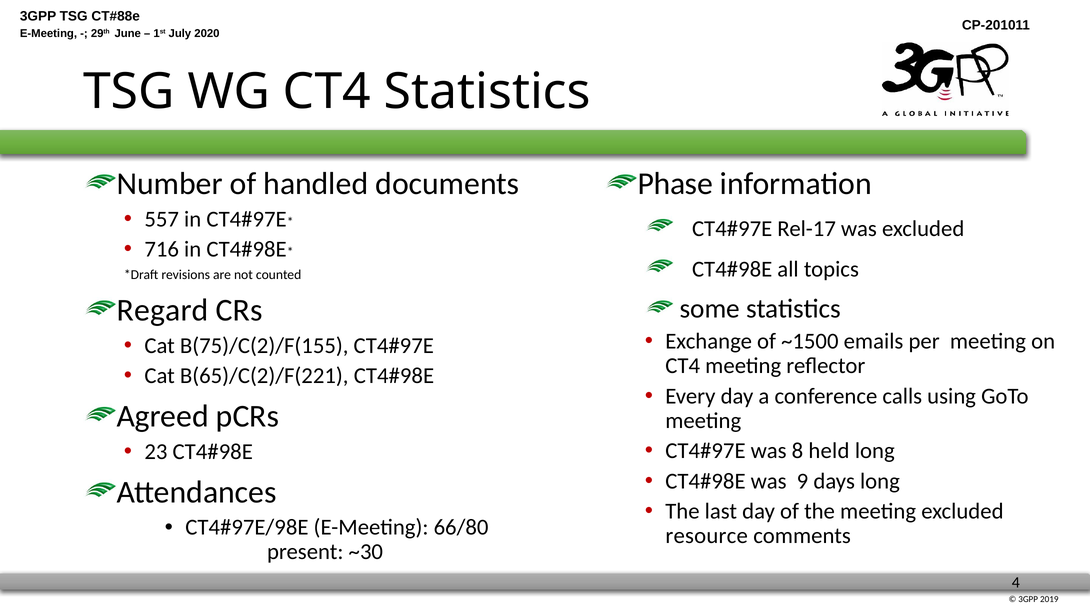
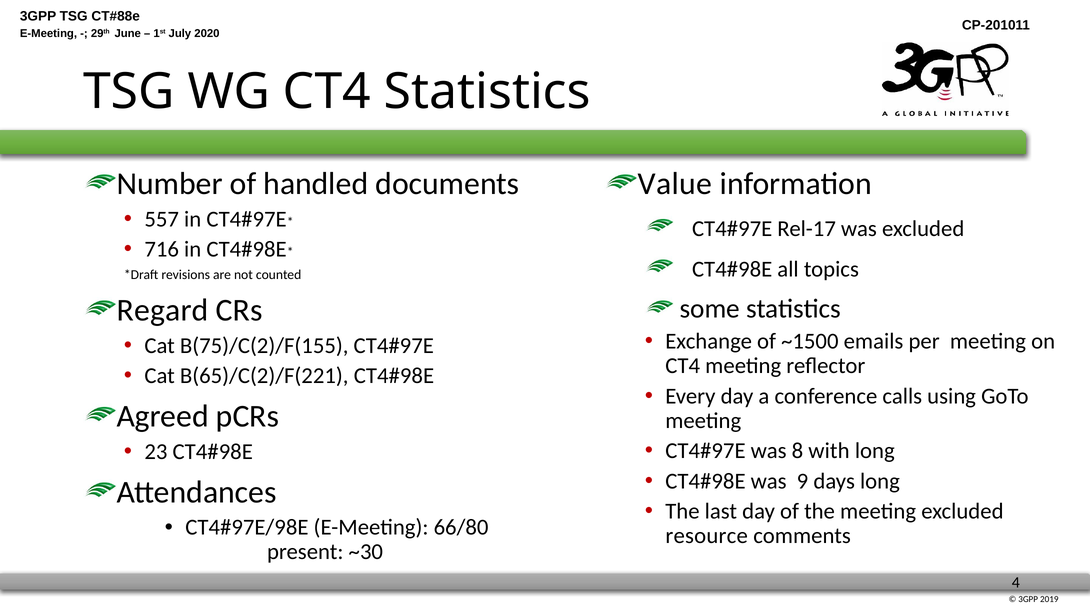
Phase: Phase -> Value (675, 184)
held: held -> with (829, 451)
